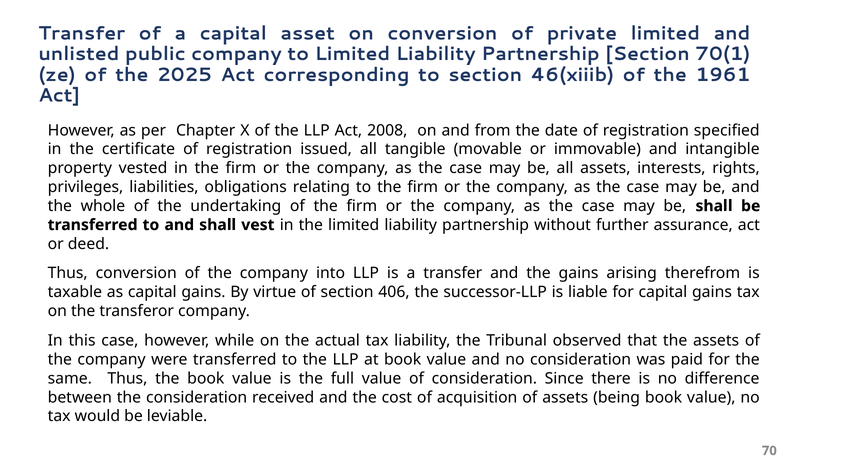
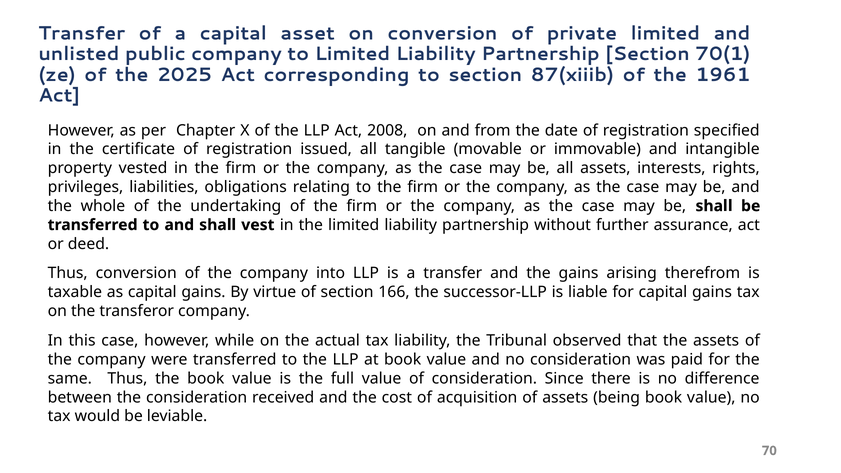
46(xiiib: 46(xiiib -> 87(xiiib (572, 75)
406: 406 -> 166 (394, 292)
